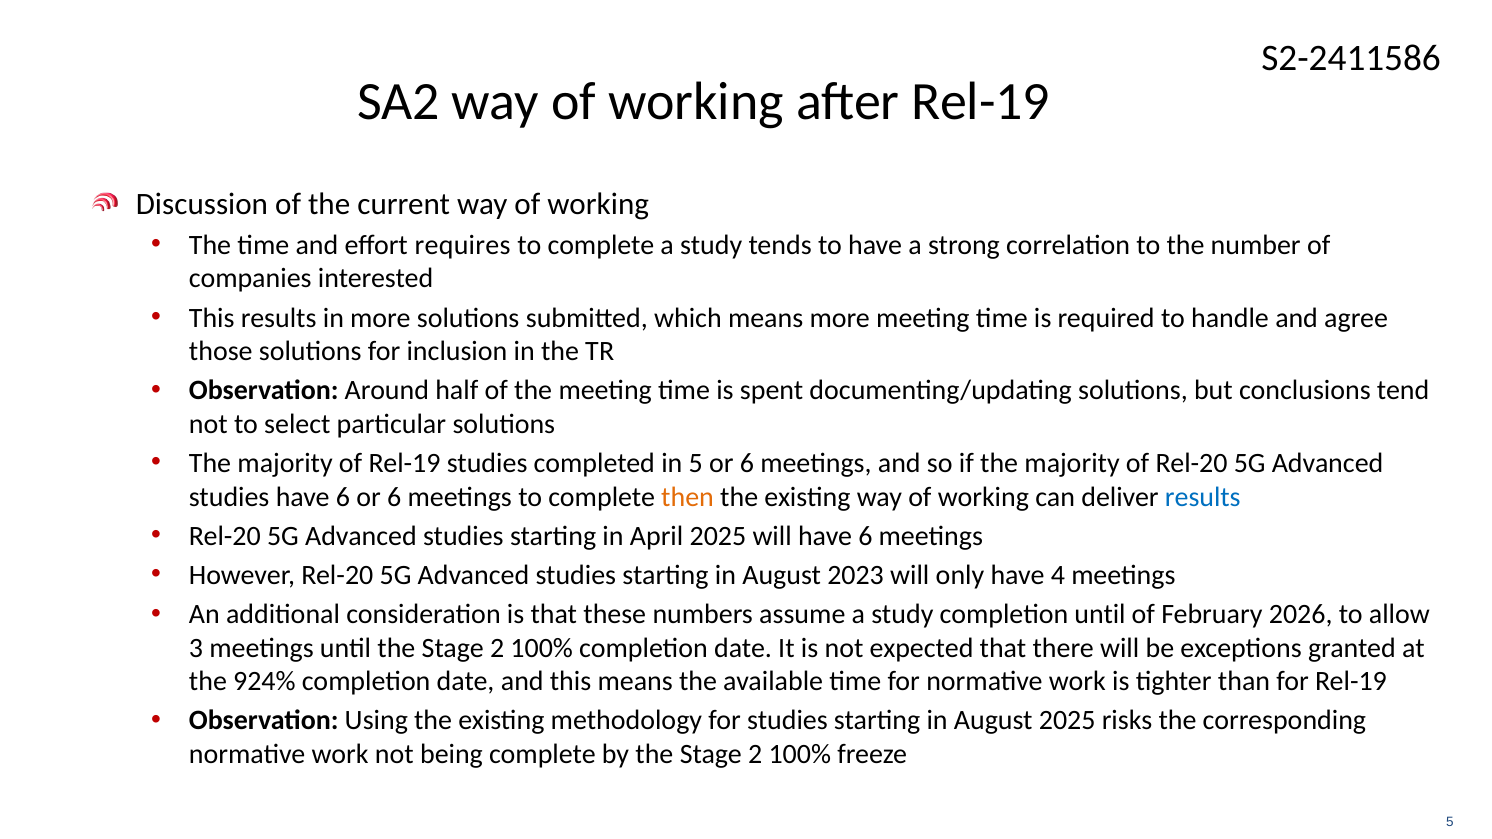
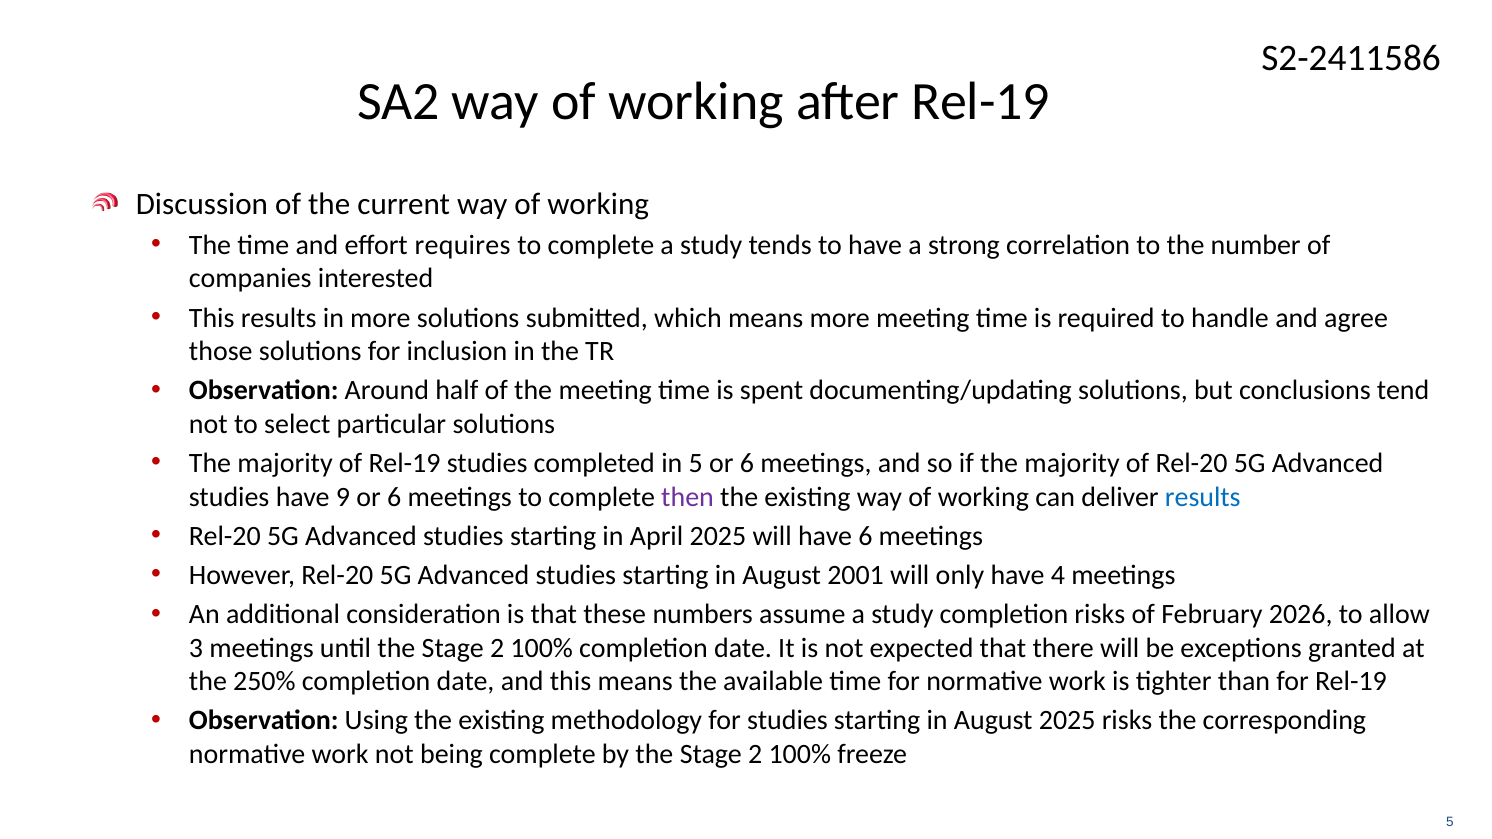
studies have 6: 6 -> 9 (343, 497)
then colour: orange -> purple (688, 497)
2023: 2023 -> 2001 (856, 575)
completion until: until -> risks (1100, 614)
924%: 924% -> 250% (264, 682)
